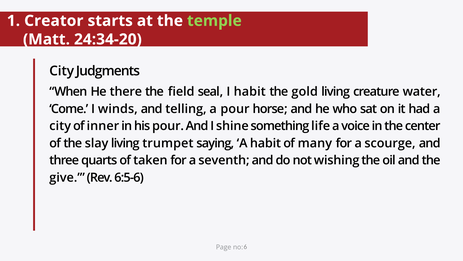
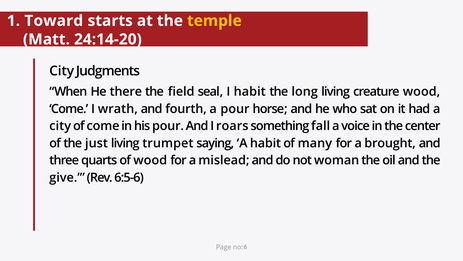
Creator: Creator -> Toward (54, 21)
temple colour: light green -> yellow (214, 21)
24:34-20: 24:34-20 -> 24:14-20 (108, 39)
gold: gold -> long (305, 92)
creature water: water -> wood (421, 92)
winds: winds -> wrath (118, 109)
telling: telling -> fourth (186, 109)
of inner: inner -> come (103, 126)
shine: shine -> roars (232, 126)
life: life -> fall (321, 126)
slay: slay -> just (96, 143)
scourge: scourge -> brought (390, 143)
of taken: taken -> wood (150, 160)
seventh: seventh -> mislead (224, 160)
wishing: wishing -> woman (337, 160)
